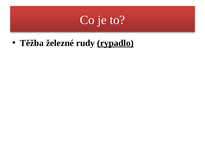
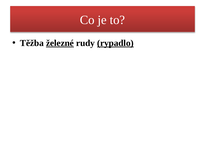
železné underline: none -> present (60, 43)
